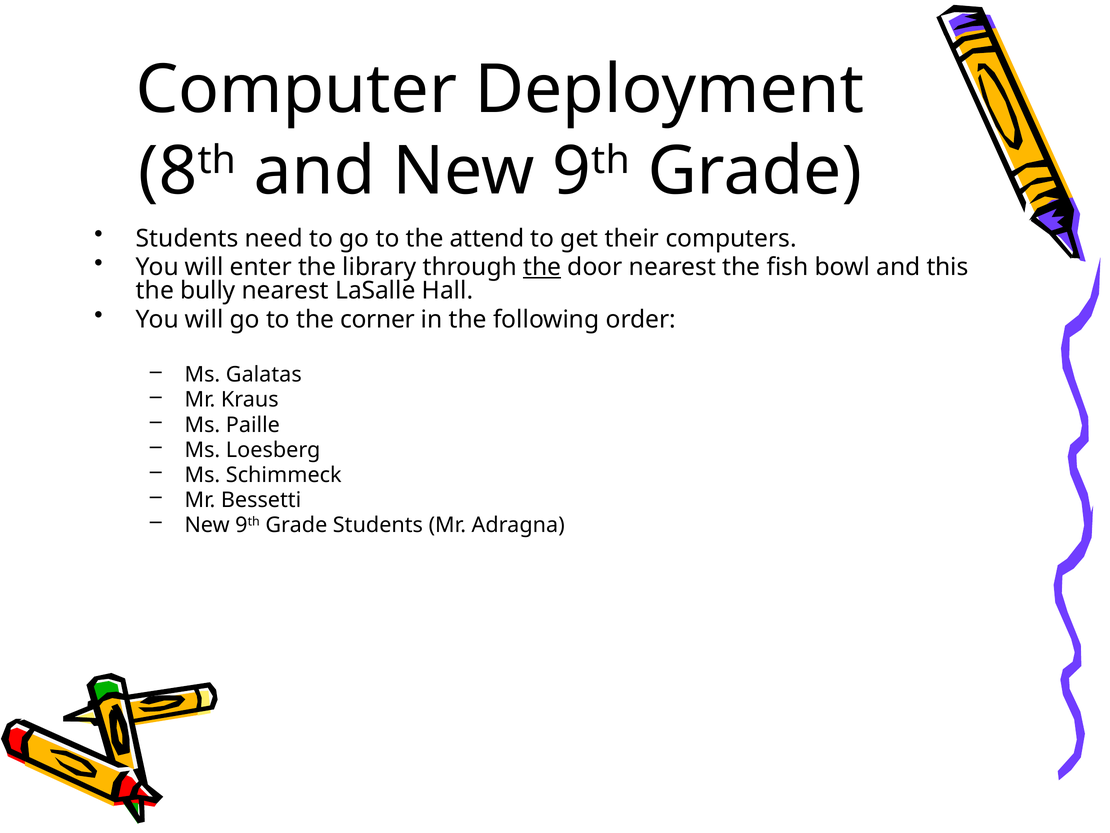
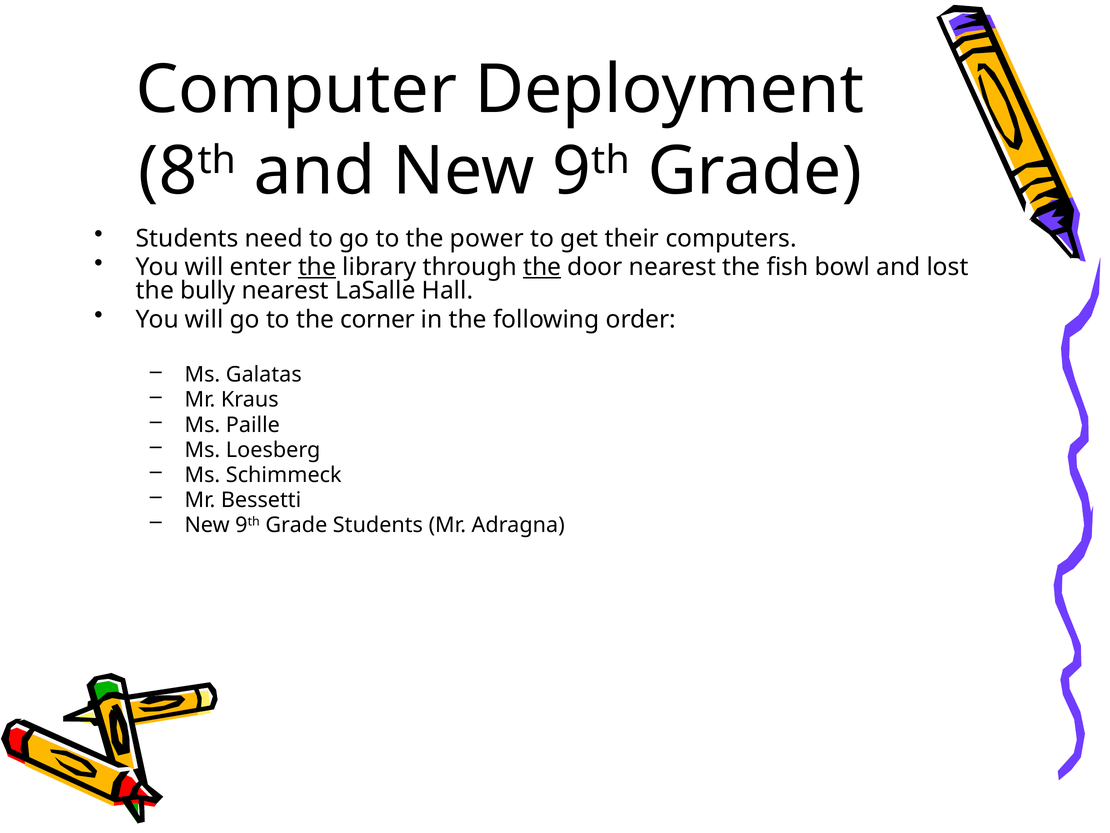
attend: attend -> power (487, 238)
the underline: none -> present (317, 267)
this: this -> lost (948, 267)
